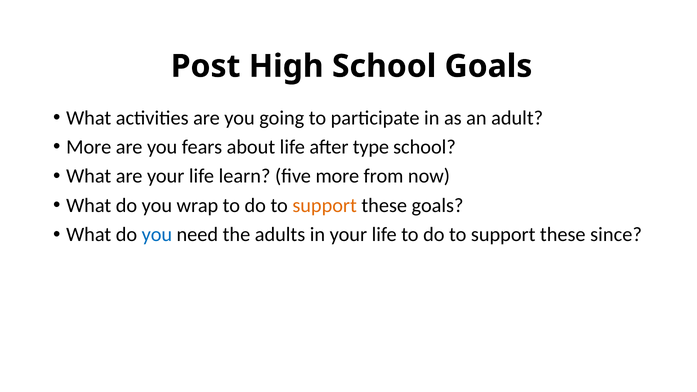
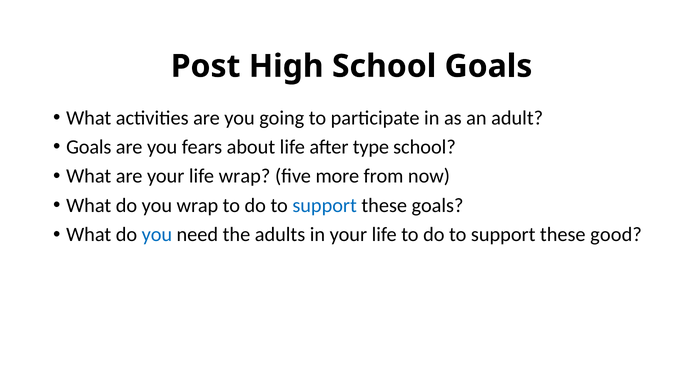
More: More -> Goals (89, 147)
life learn: learn -> wrap (245, 176)
support colour: orange -> blue (325, 206)
since: since -> good (616, 235)
